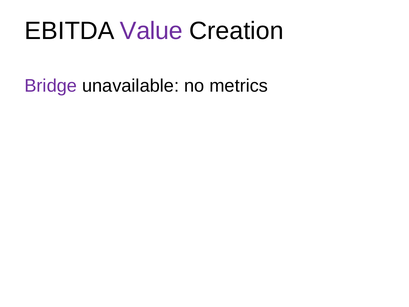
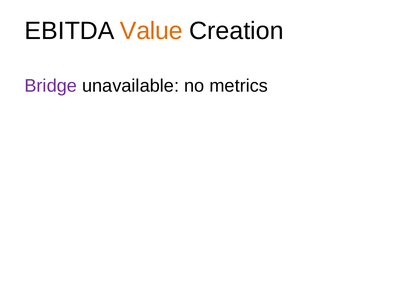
Value colour: purple -> orange (151, 31)
